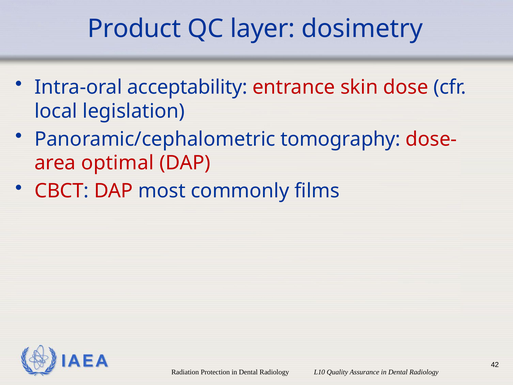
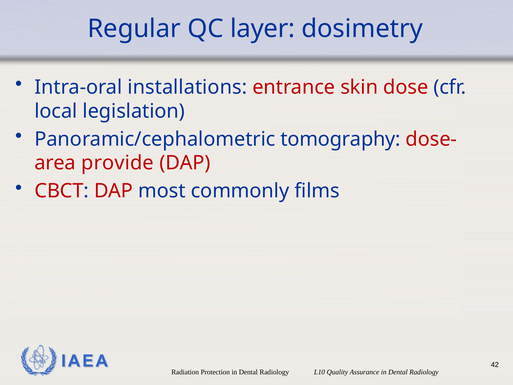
Product: Product -> Regular (134, 29)
acceptability: acceptability -> installations (187, 87)
optimal: optimal -> provide (118, 163)
